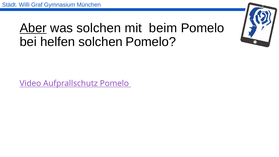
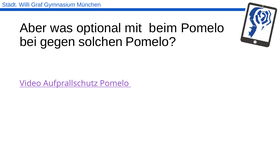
Aber underline: present -> none (33, 28)
was solchen: solchen -> optional (99, 28)
helfen: helfen -> gegen (58, 42)
